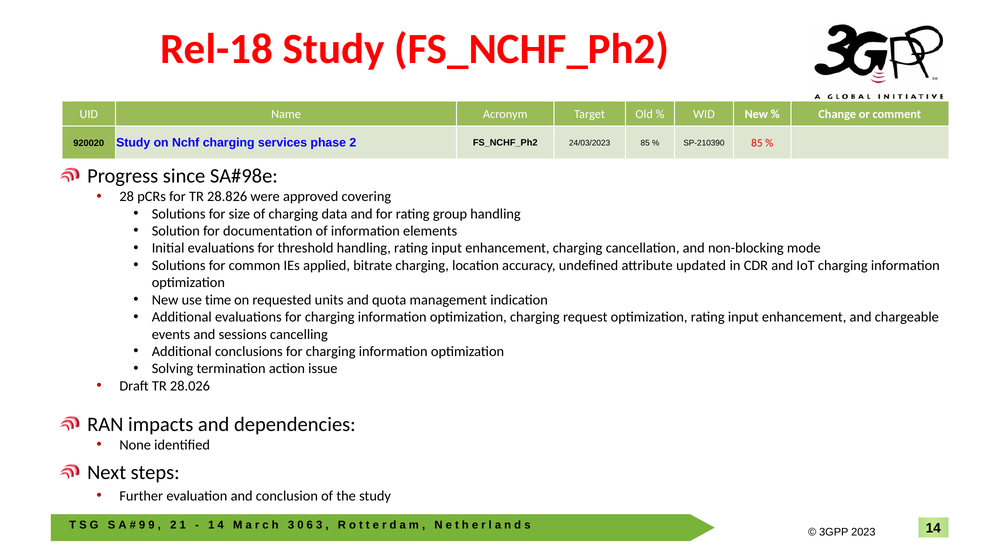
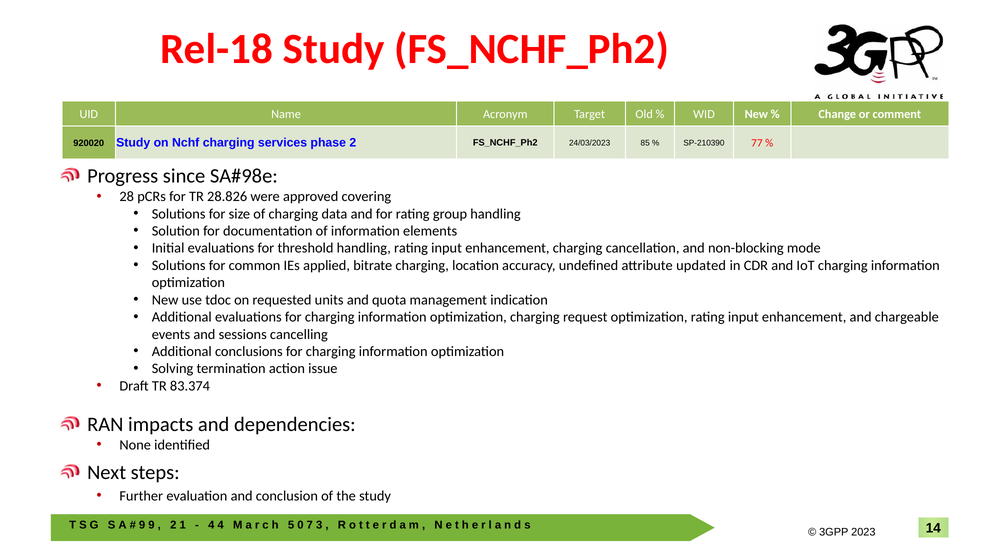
SP-210390 85: 85 -> 77 (757, 143)
time: time -> tdoc (218, 300)
28.026: 28.026 -> 83.374 (190, 386)
1: 1 -> 4 (211, 526)
3: 3 -> 5 (291, 526)
6: 6 -> 7 (310, 526)
